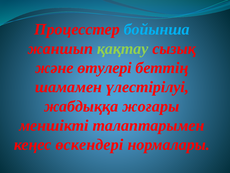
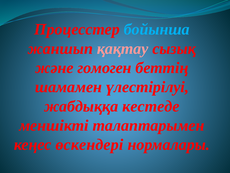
қақтау colour: light green -> pink (123, 48)
өтулерi: өтулерi -> гомоген (105, 68)
жоғары: жоғары -> кестеде (151, 106)
